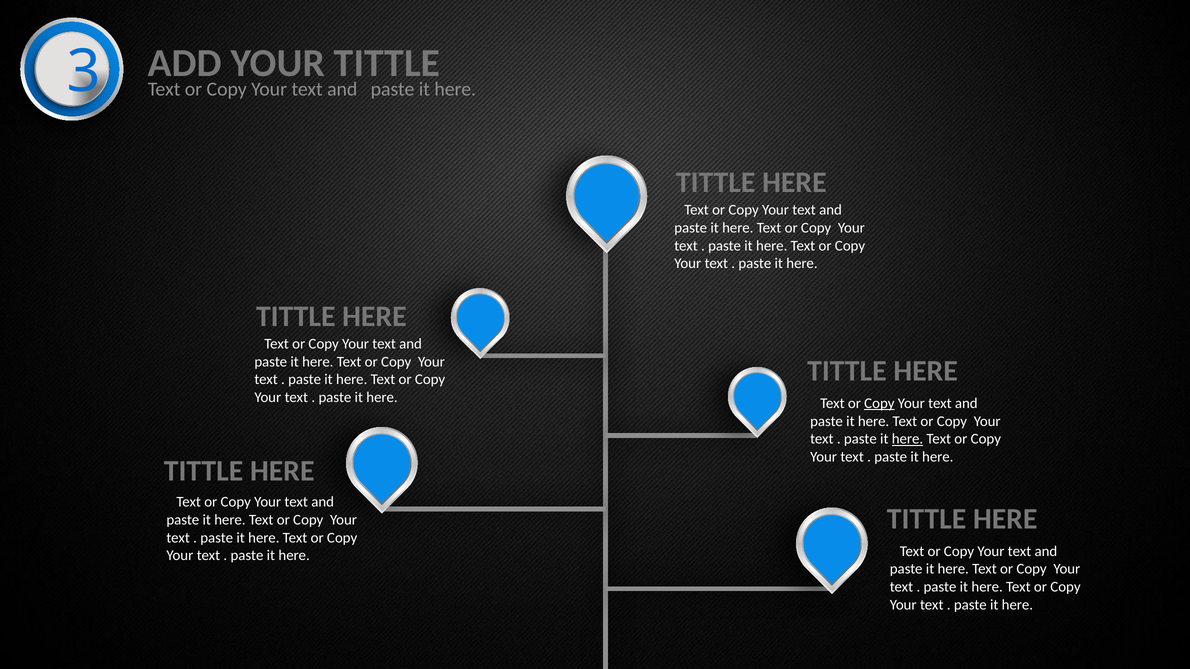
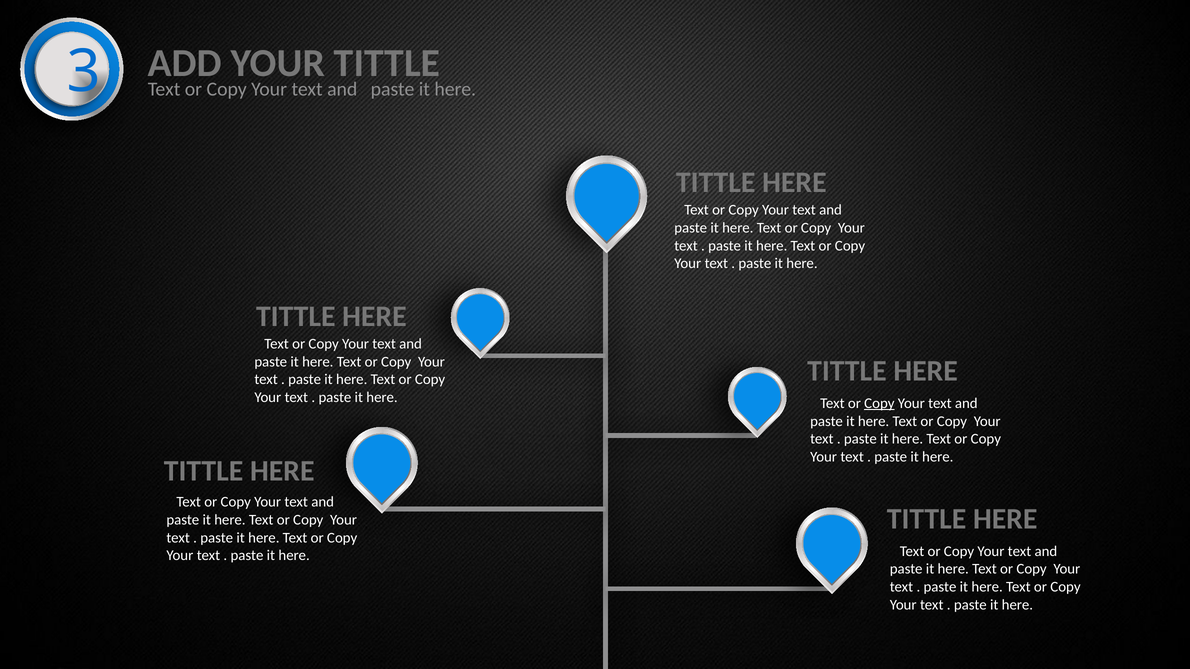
here underline: present -> none (908, 439)
